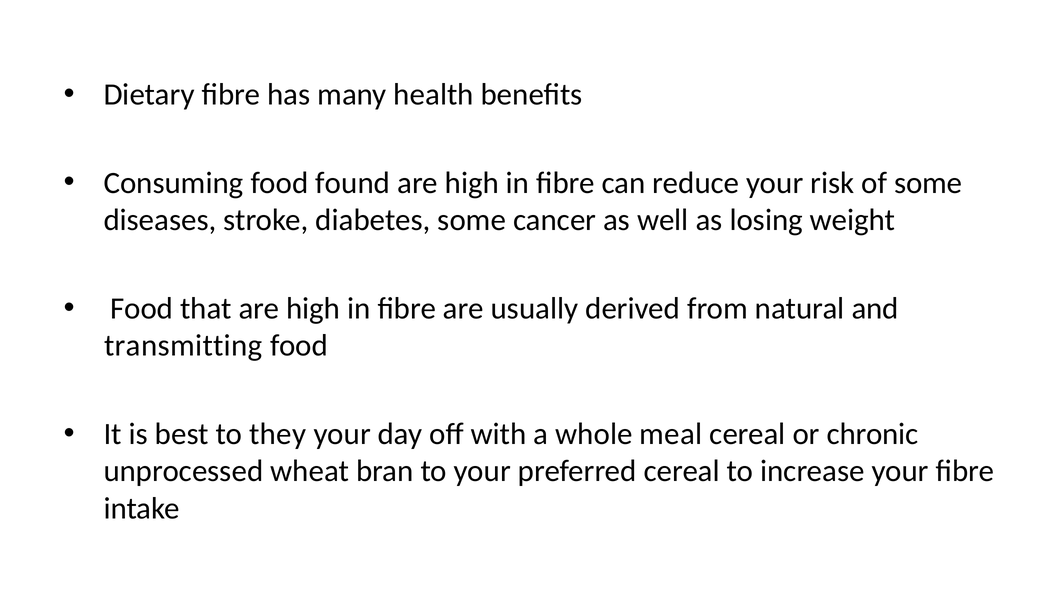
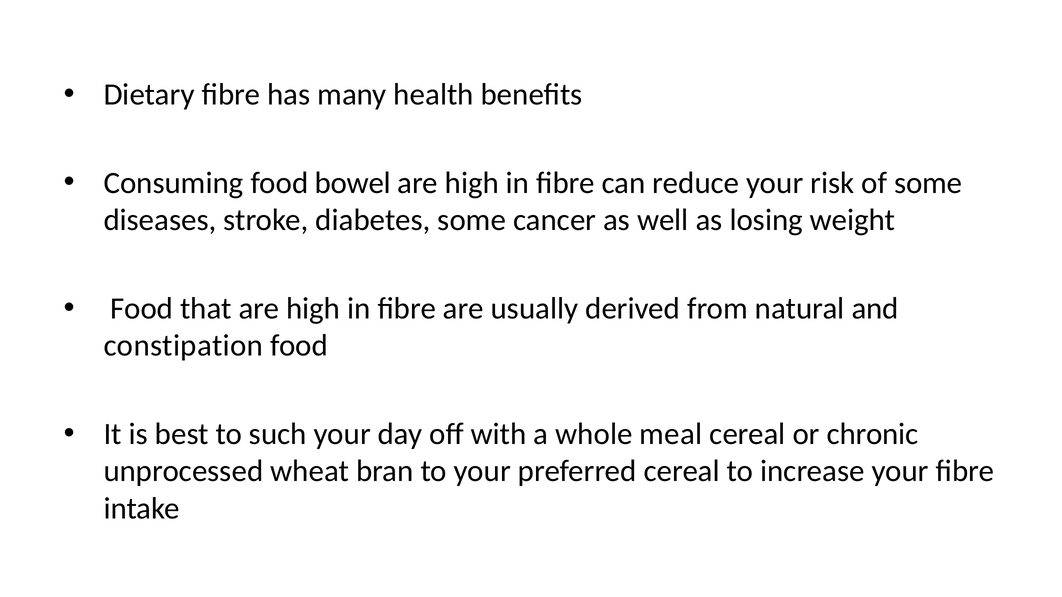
found: found -> bowel (353, 183)
transmitting: transmitting -> constipation (183, 346)
they: they -> such (278, 434)
